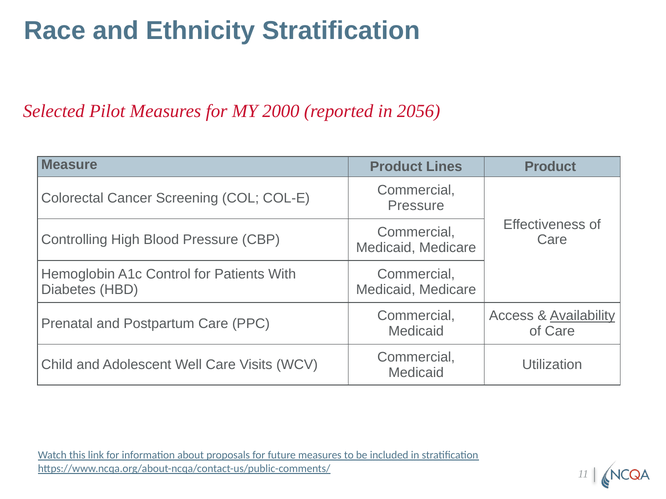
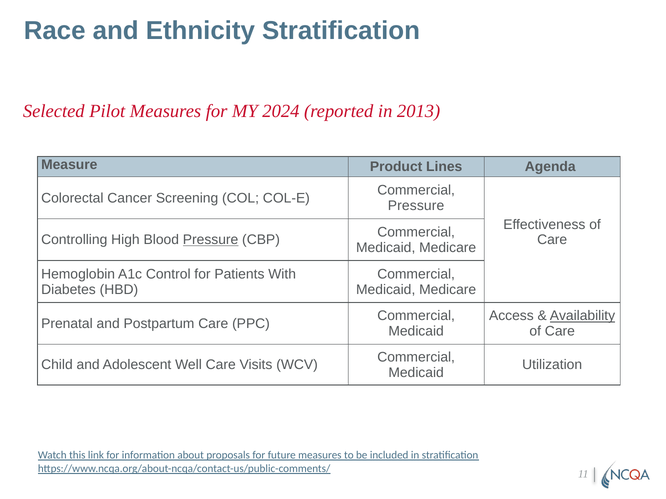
2000: 2000 -> 2024 (281, 111)
2056: 2056 -> 2013 (419, 111)
Lines Product: Product -> Agenda (550, 167)
Pressure underline: none -> present (211, 240)
